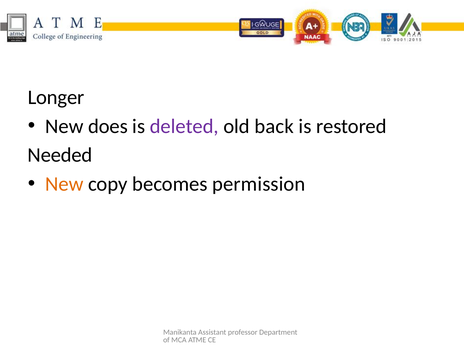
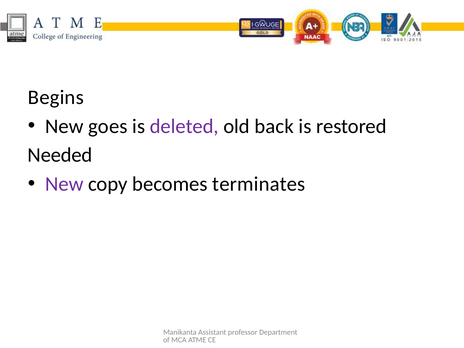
Longer: Longer -> Begins (56, 97)
does: does -> goes (108, 126)
New colour: orange -> purple (64, 184)
permission: permission -> terminates (259, 184)
